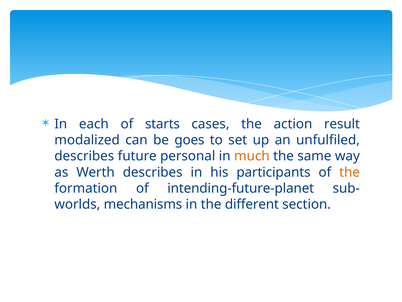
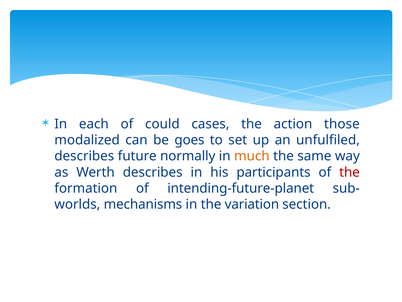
starts: starts -> could (162, 124)
result: result -> those (342, 124)
personal: personal -> normally (188, 156)
the colour: orange -> red (350, 172)
different: different -> variation (252, 204)
